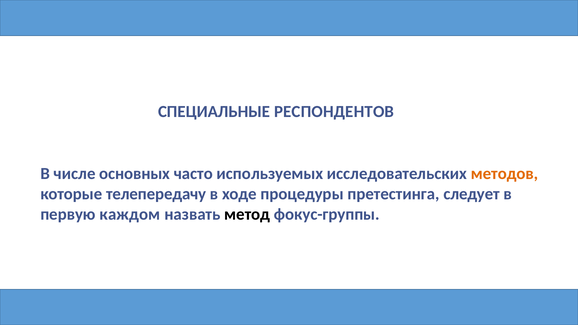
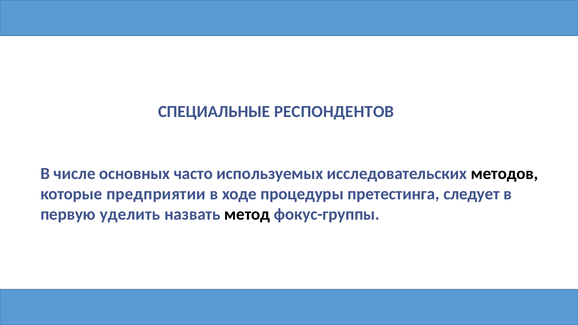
методов colour: orange -> black (504, 174)
телепередачу: телепередачу -> предприятии (156, 194)
каждом: каждом -> уделить (130, 214)
